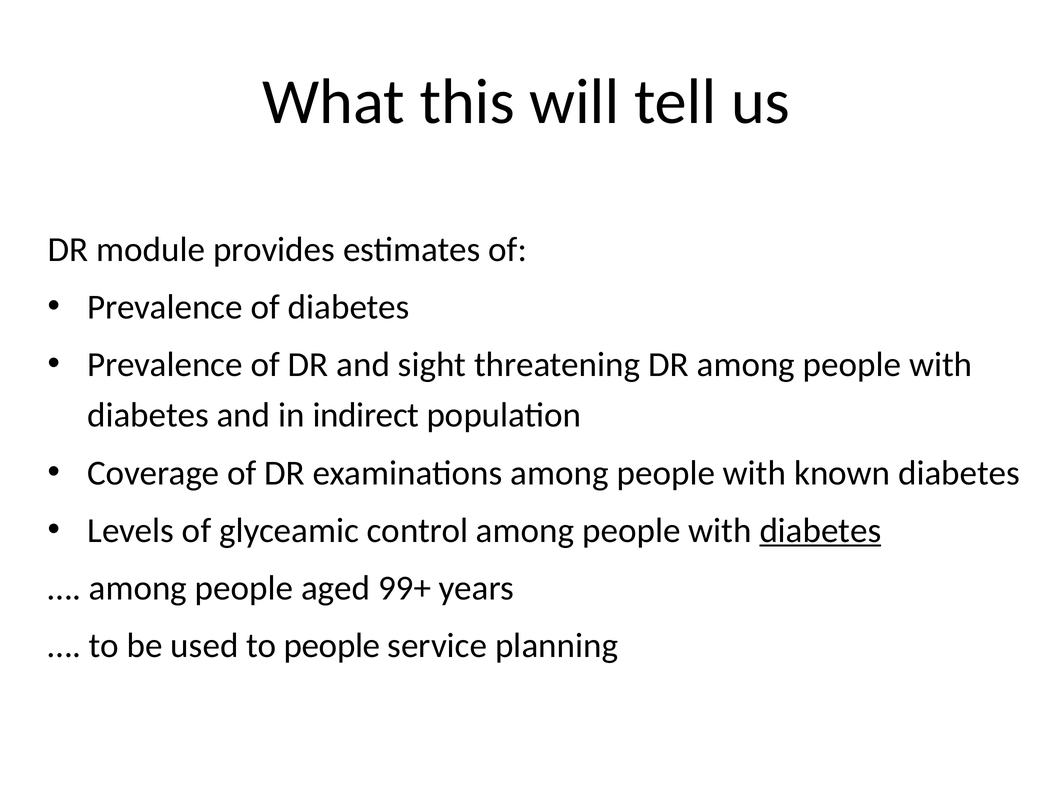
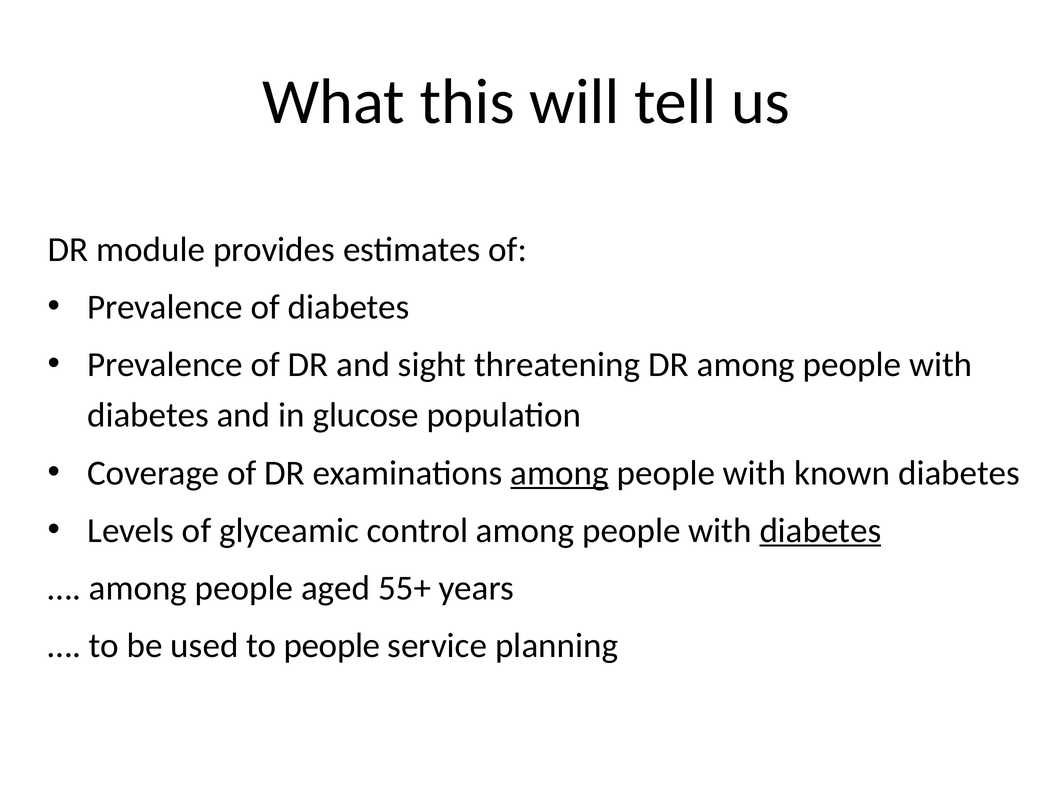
indirect: indirect -> glucose (366, 415)
among underline: none -> present (560, 473)
99+: 99+ -> 55+ (405, 588)
